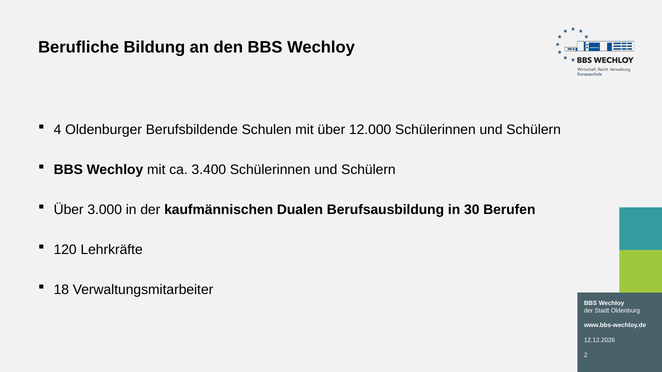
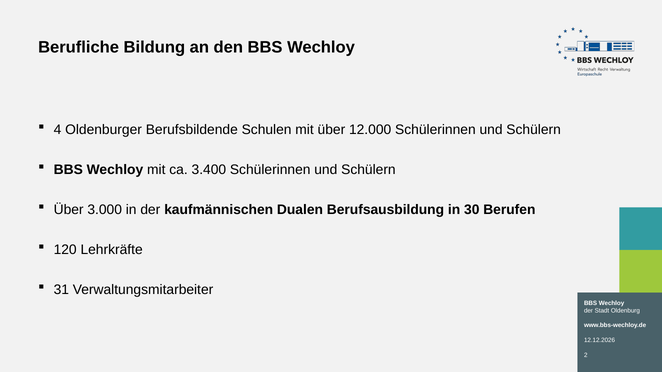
18: 18 -> 31 (61, 290)
